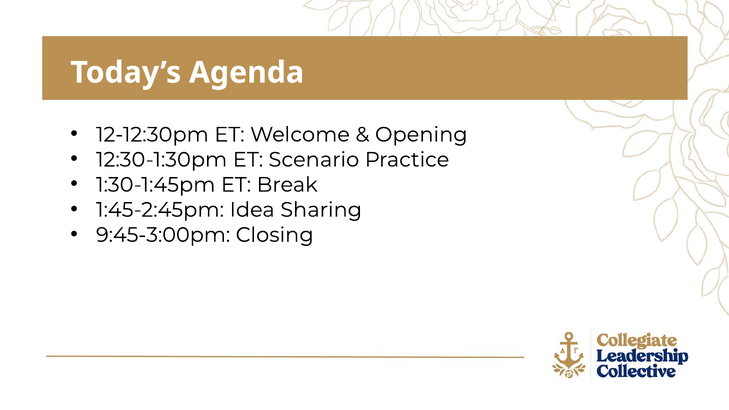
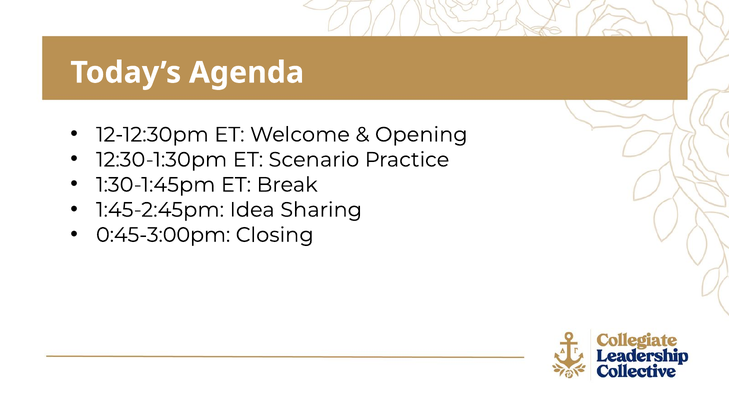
9:45-3:00pm: 9:45-3:00pm -> 0:45-3:00pm (163, 235)
